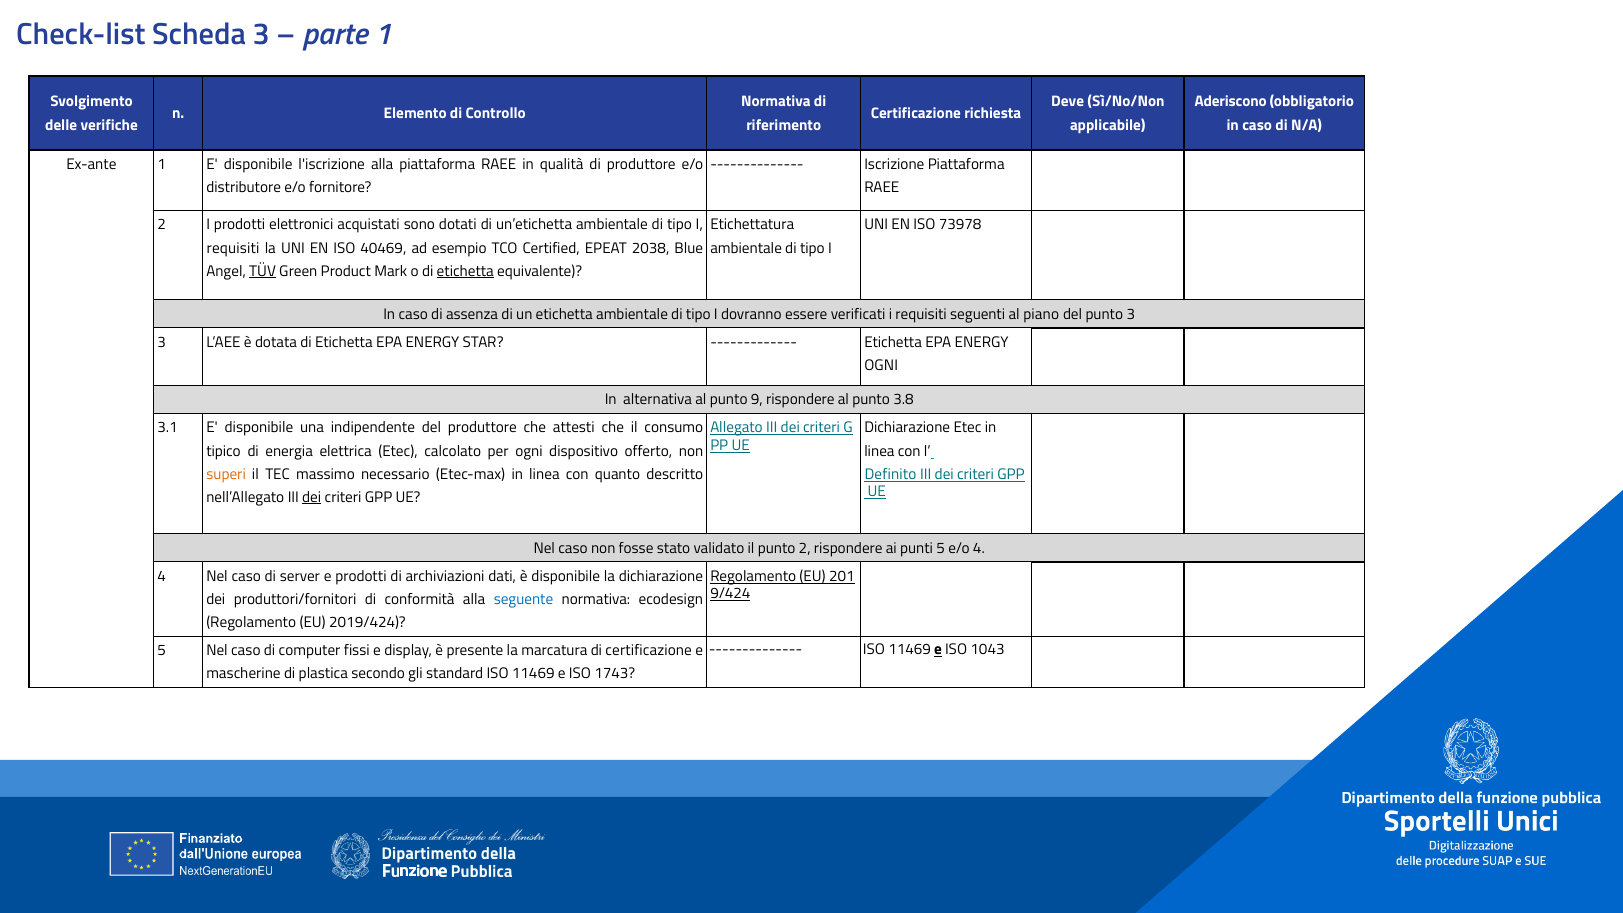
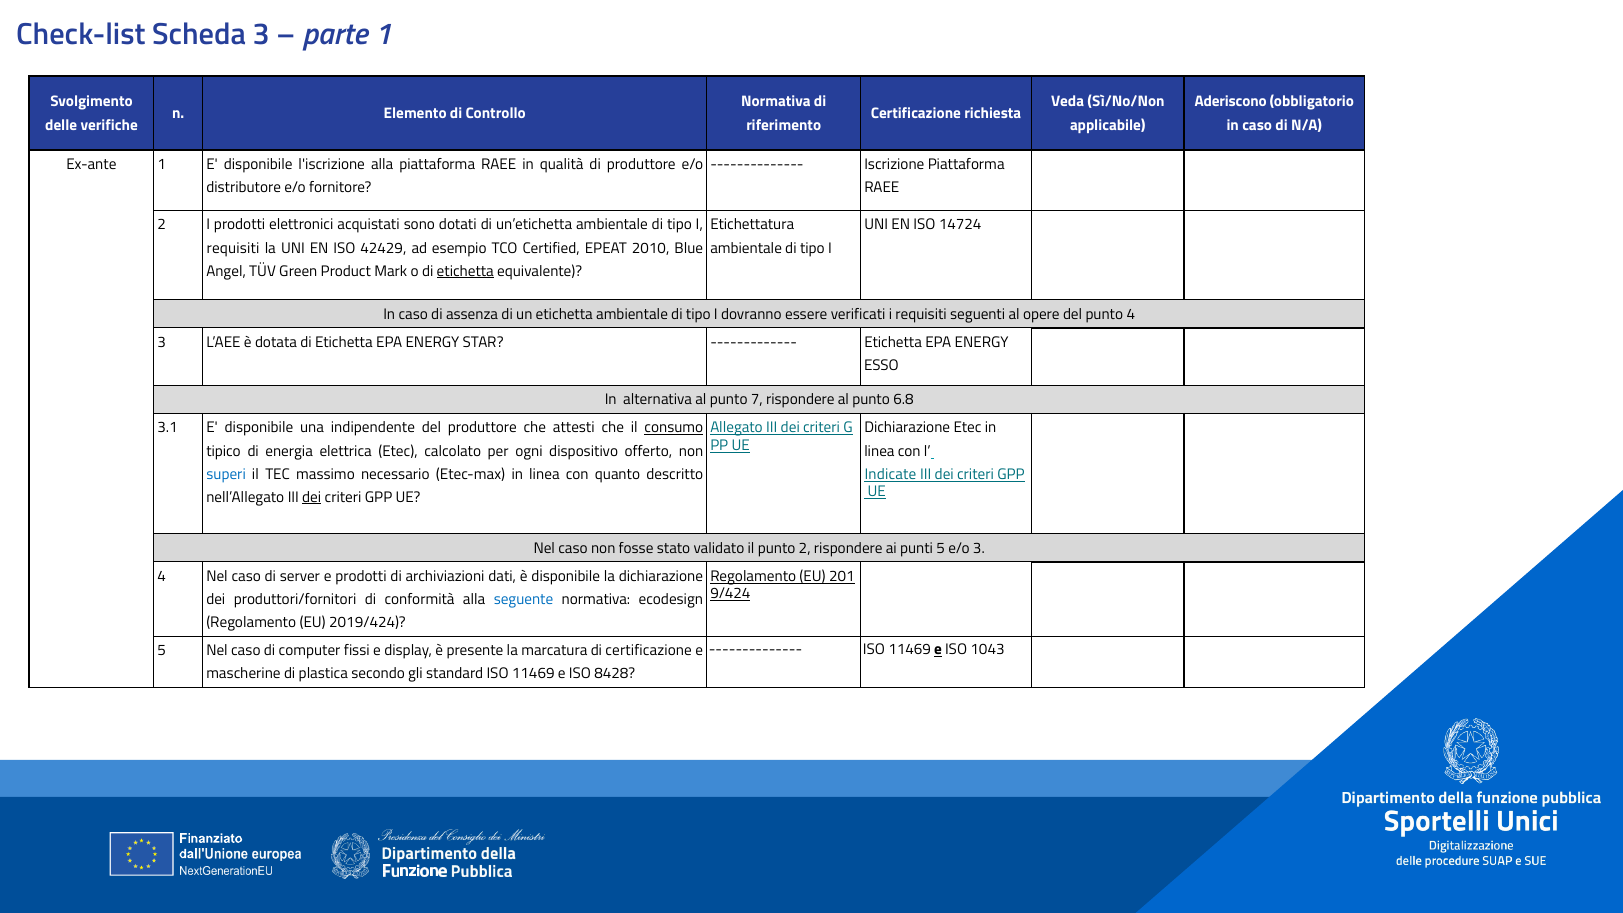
Deve: Deve -> Veda (1068, 102)
73978: 73978 -> 14724 (960, 225)
40469: 40469 -> 42429 (383, 248)
2038: 2038 -> 2010 (651, 248)
TÜV underline: present -> none (263, 271)
piano: piano -> opere (1041, 314)
punto 3: 3 -> 4 (1131, 314)
OGNI: OGNI -> ESSO (881, 366)
9: 9 -> 7 (757, 400)
3.8: 3.8 -> 6.8 (904, 400)
consumo underline: none -> present (674, 428)
superi colour: orange -> blue (226, 474)
Definito: Definito -> Indicate (890, 474)
e/o 4: 4 -> 3 (979, 548)
1743: 1743 -> 8428 (615, 674)
